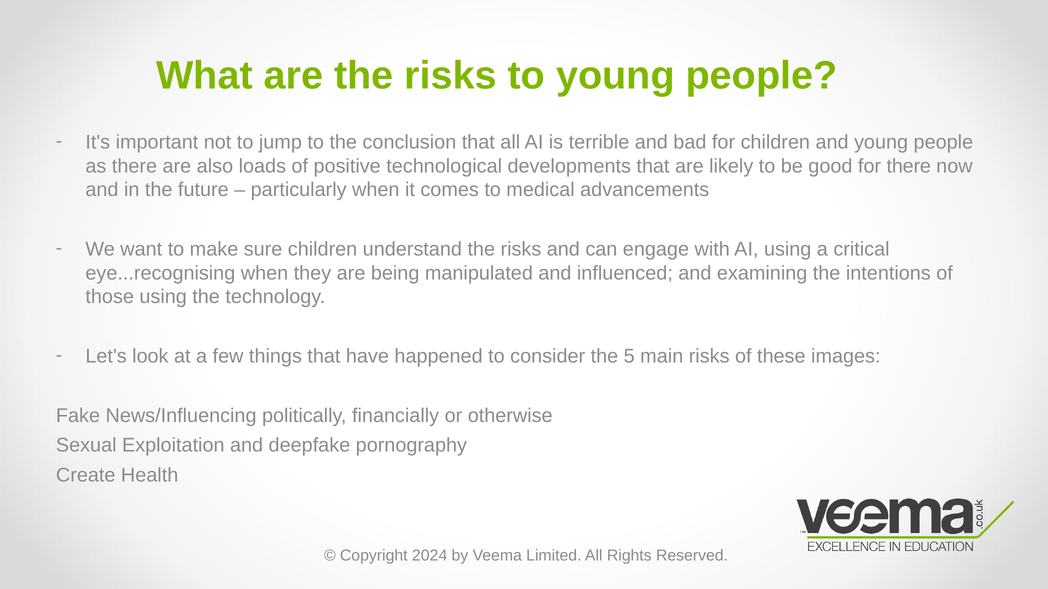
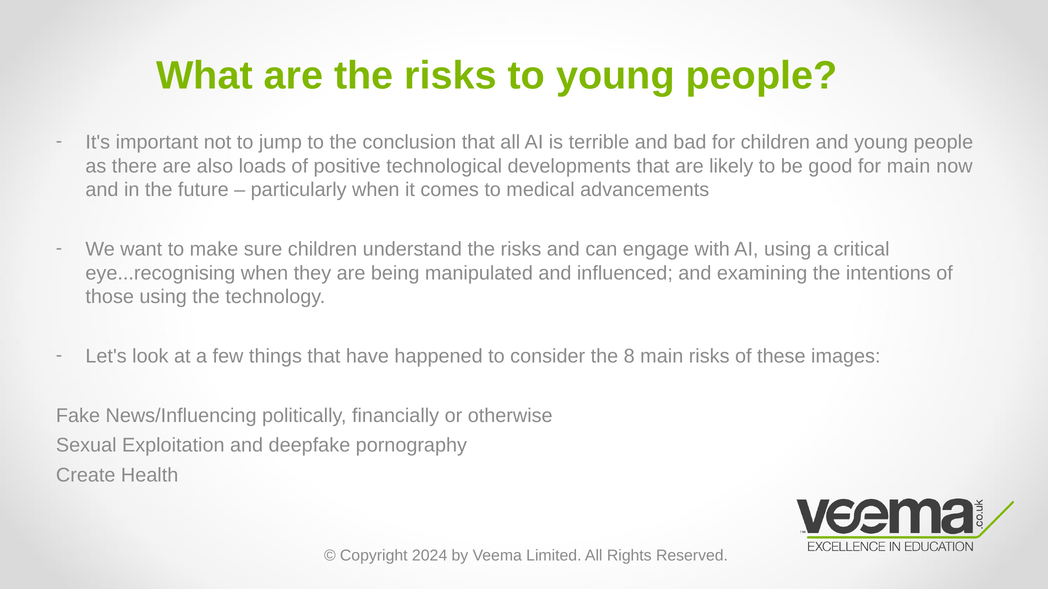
for there: there -> main (909, 166)
5: 5 -> 8 (629, 357)
